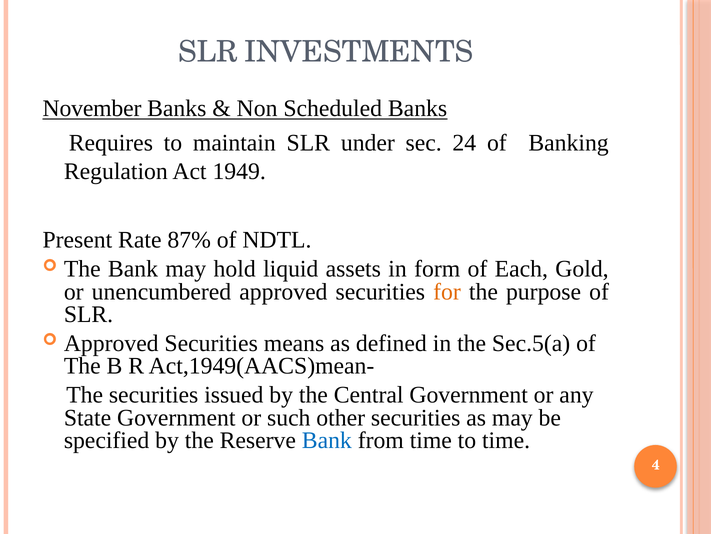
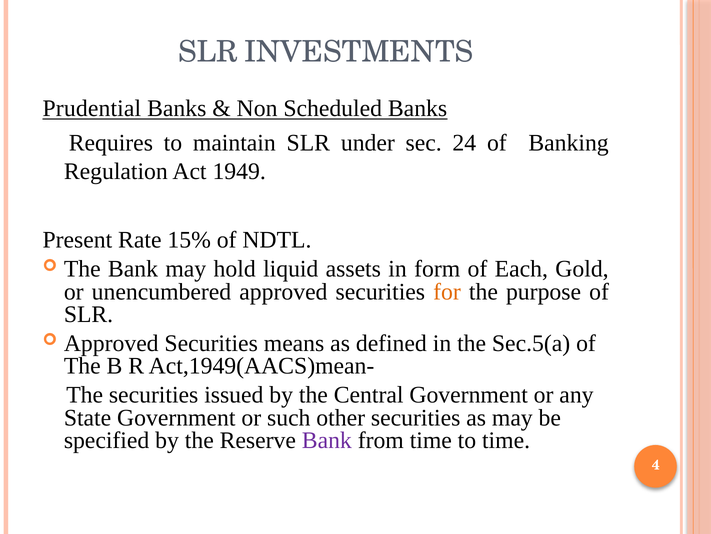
November: November -> Prudential (92, 108)
87%: 87% -> 15% (189, 240)
Bank colour: blue -> purple (327, 440)
